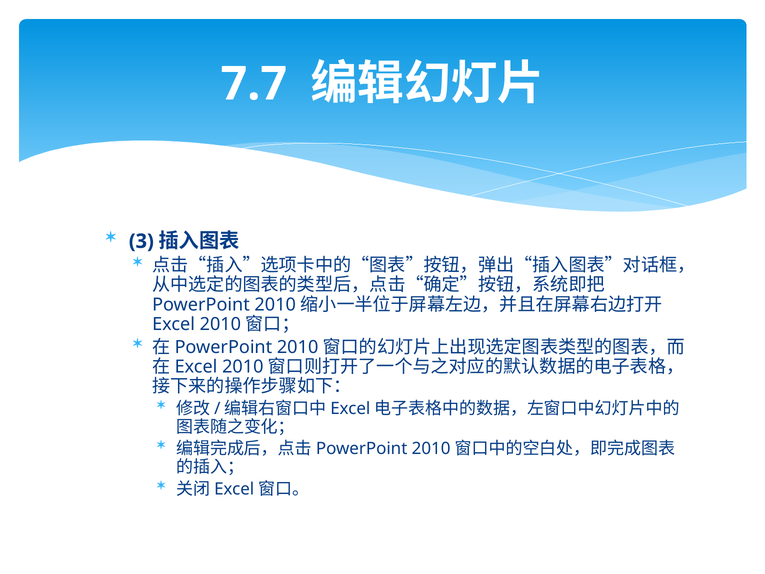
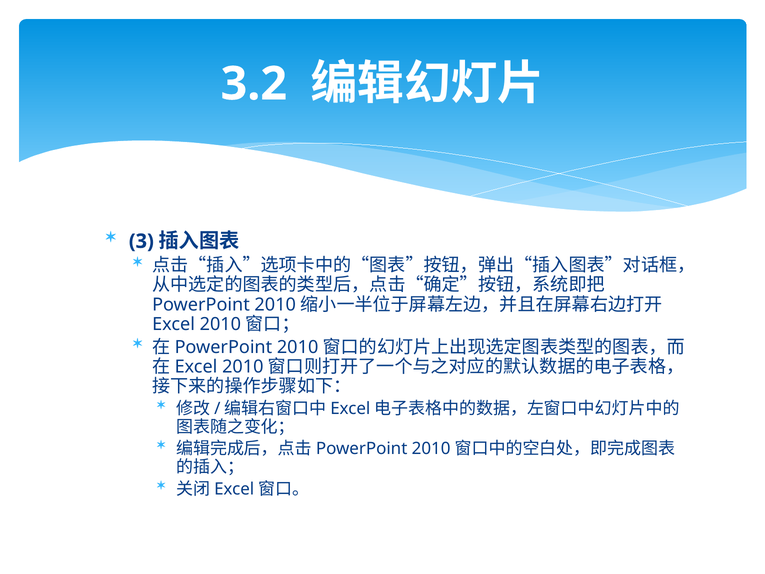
7.7: 7.7 -> 3.2 (254, 84)
